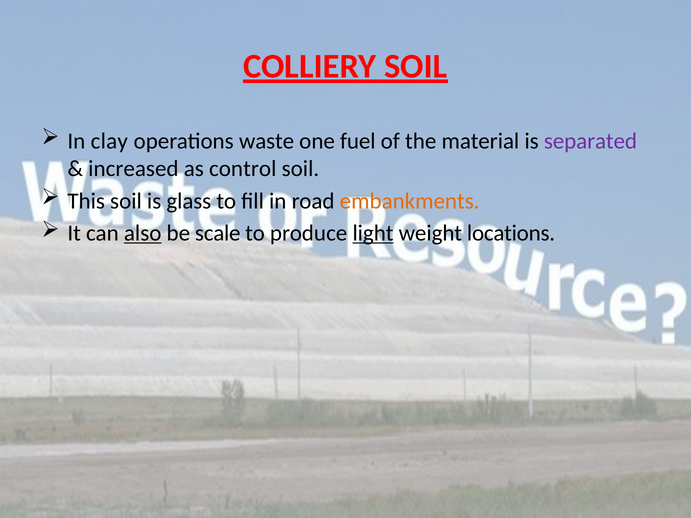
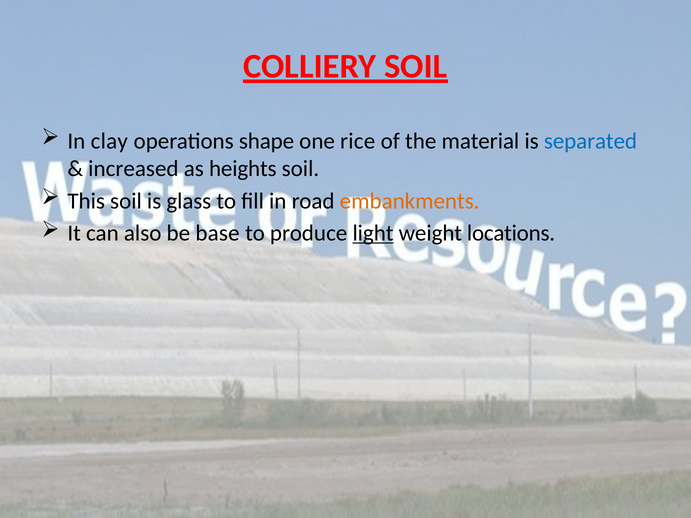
waste: waste -> shape (267, 141)
fuel: fuel -> rice (358, 141)
separated colour: purple -> blue (590, 141)
control: control -> heights (243, 169)
also underline: present -> none (143, 233)
scale: scale -> base (218, 233)
